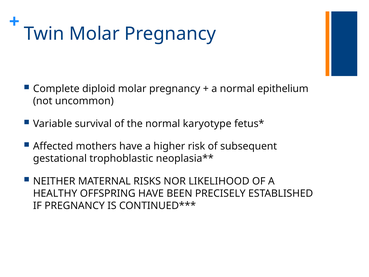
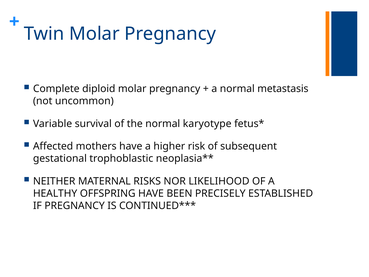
epithelium: epithelium -> metastasis (283, 89)
